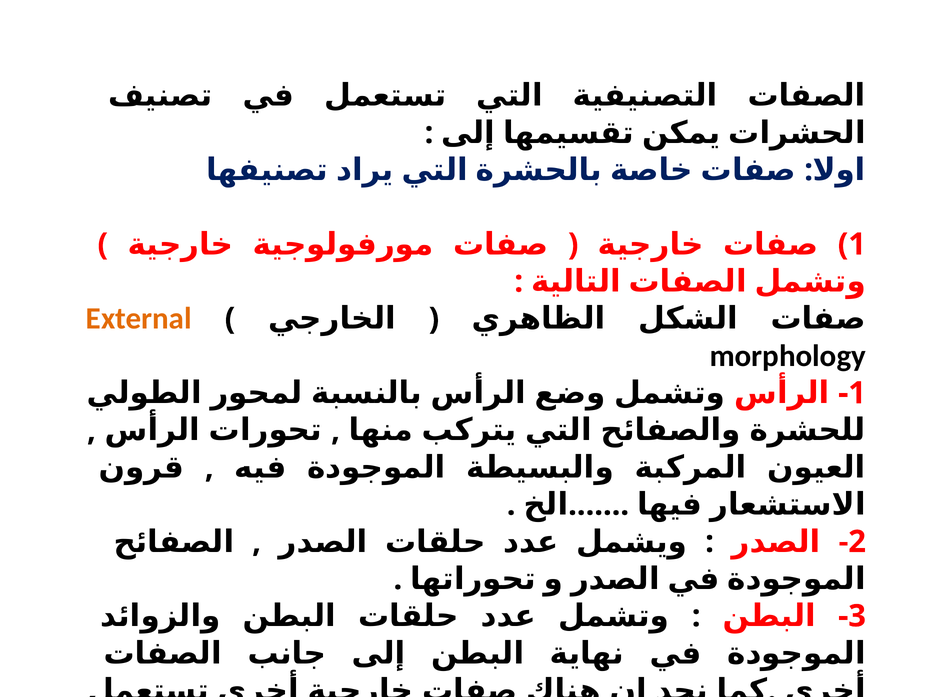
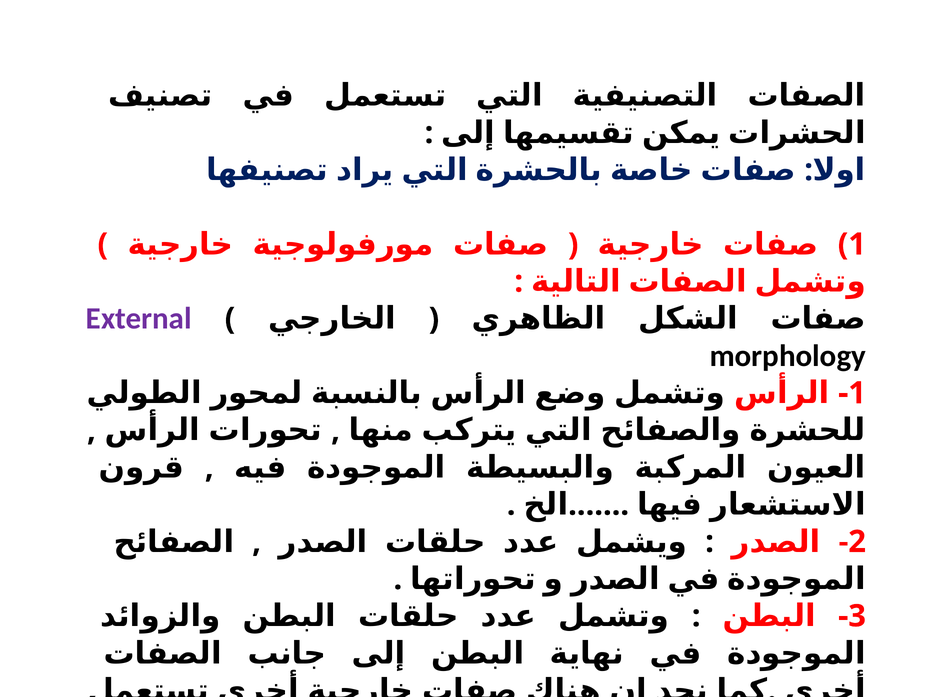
External colour: orange -> purple (139, 319)
